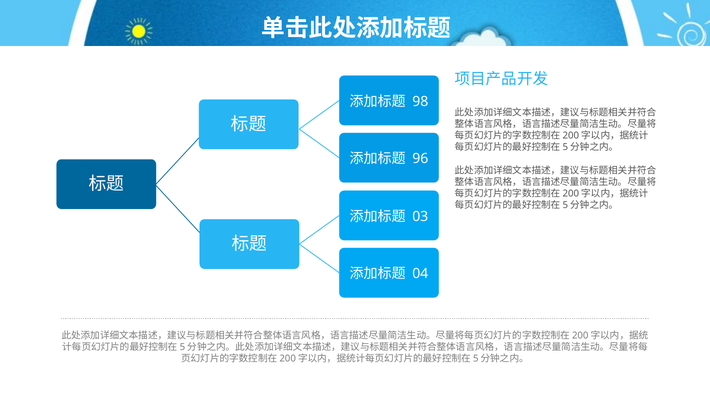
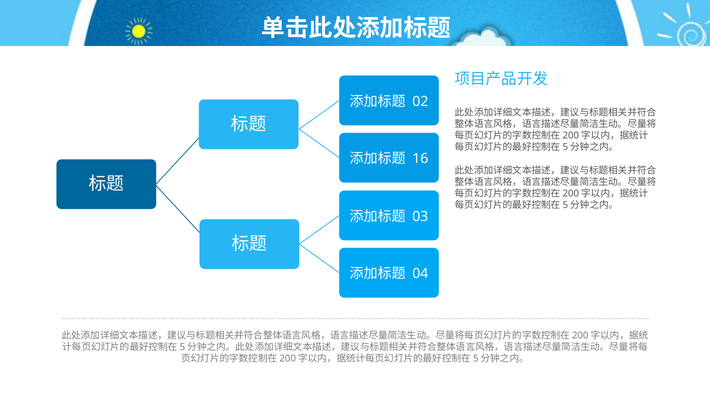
98: 98 -> 02 (420, 102)
96: 96 -> 16 (420, 159)
